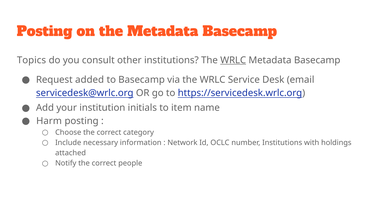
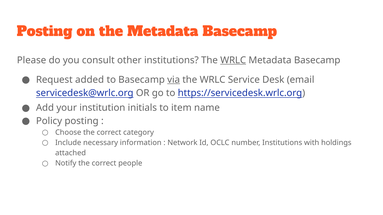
Topics: Topics -> Please (32, 60)
via underline: none -> present (174, 80)
Harm: Harm -> Policy (49, 121)
